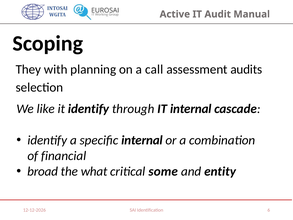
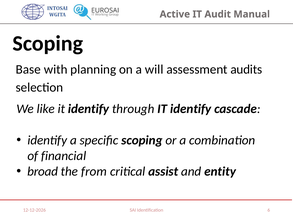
They: They -> Base (28, 69)
call: call -> will (154, 69)
through IT internal: internal -> identify (191, 109)
specific internal: internal -> scoping (142, 140)
what: what -> from (94, 171)
some: some -> assist (163, 171)
